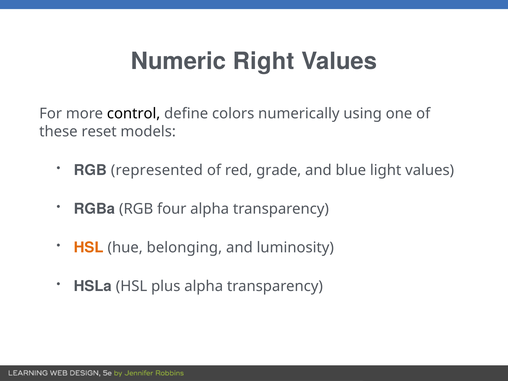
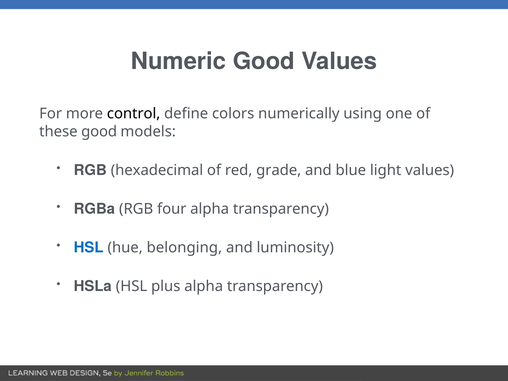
Numeric Right: Right -> Good (264, 61)
these reset: reset -> good (99, 132)
represented: represented -> hexadecimal (157, 170)
HSL colour: orange -> blue (89, 248)
